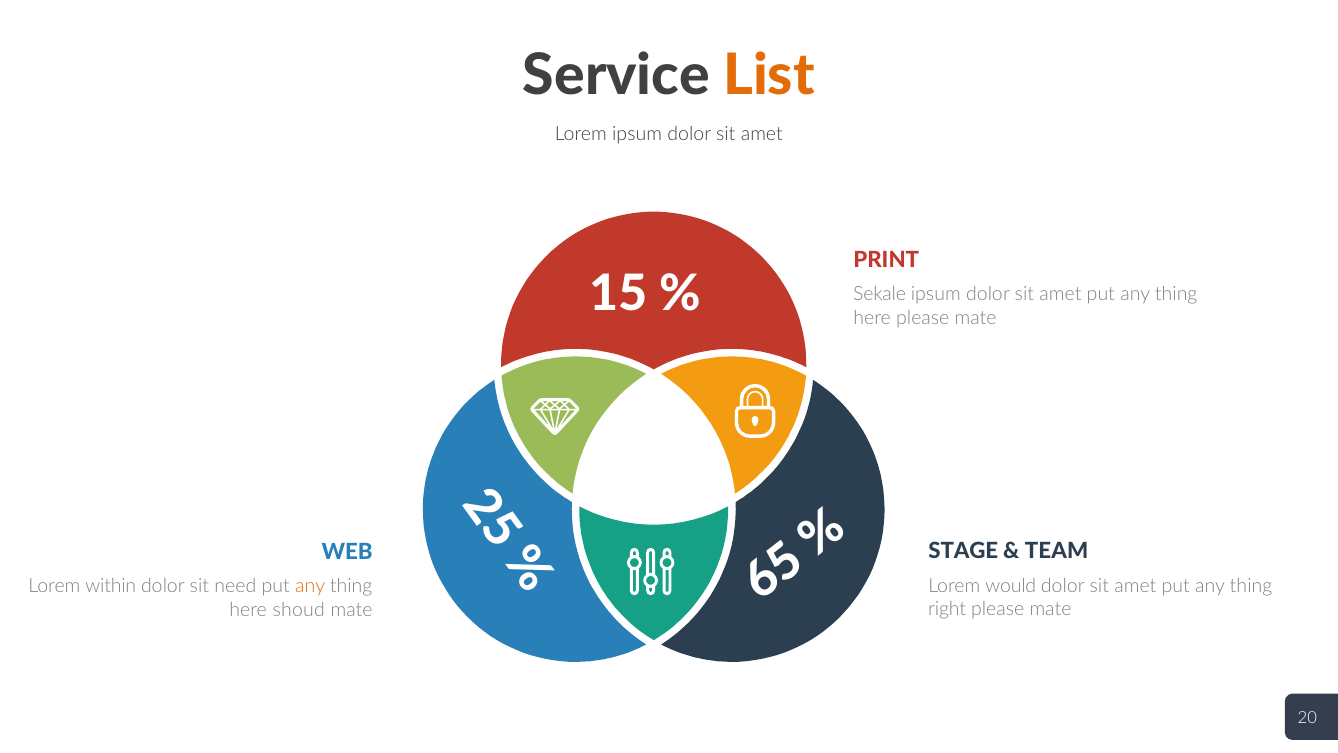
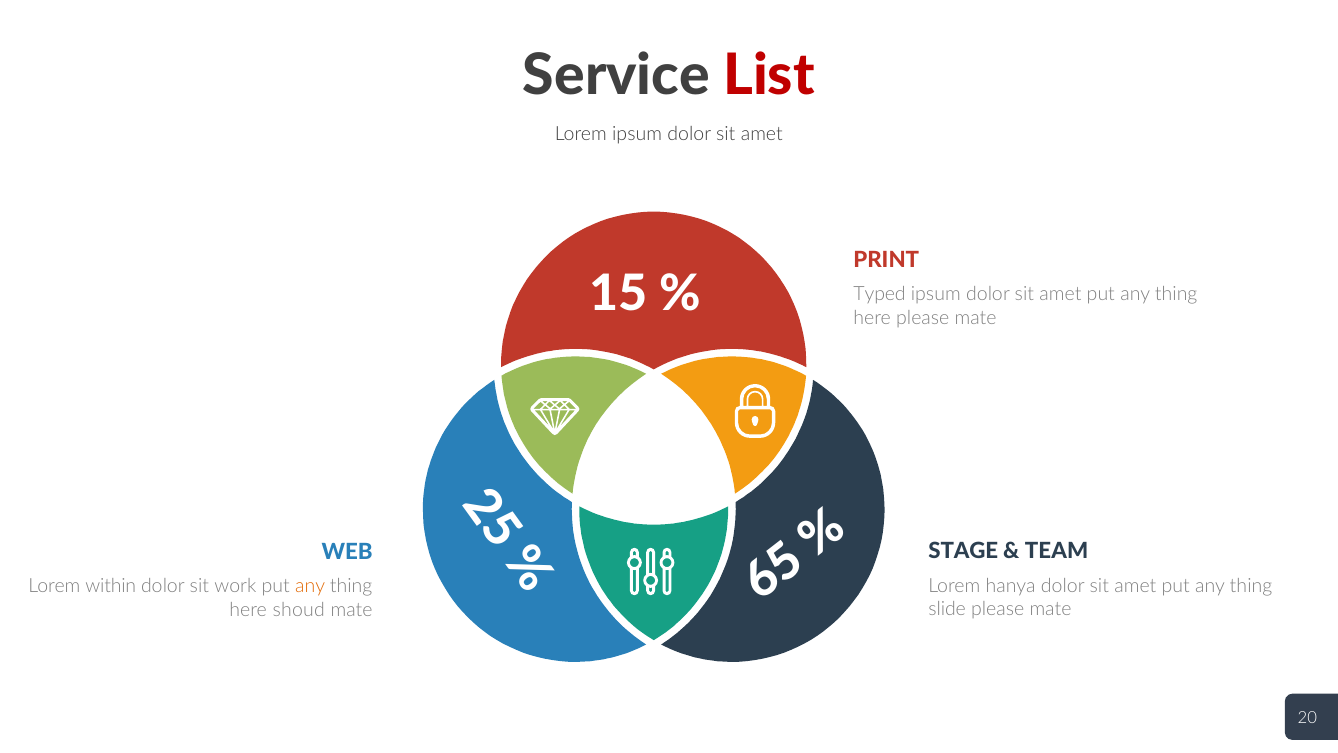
List colour: orange -> red (769, 76)
Sekale: Sekale -> Typed (880, 294)
would: would -> hanya (1011, 585)
need: need -> work (235, 586)
right: right -> slide (947, 609)
